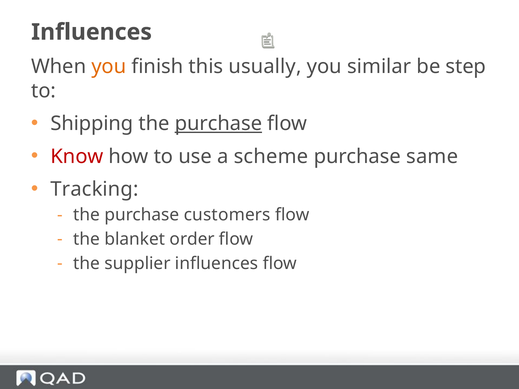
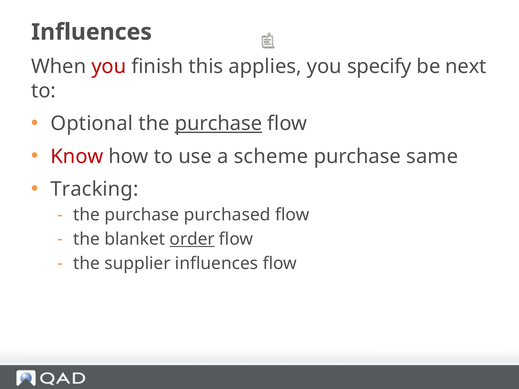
you colour: orange -> red (109, 67)
usually: usually -> applies (265, 67)
similar: similar -> specify (379, 67)
step: step -> next (466, 67)
Shipping: Shipping -> Optional (92, 124)
customers: customers -> purchased (227, 215)
order underline: none -> present (192, 239)
